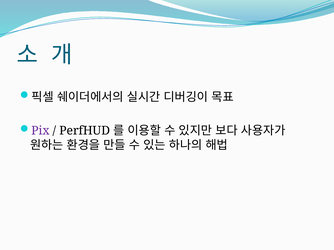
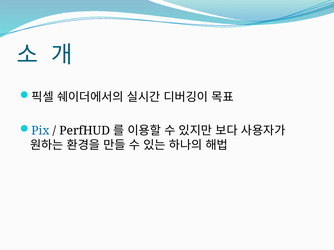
Pix colour: purple -> blue (40, 131)
